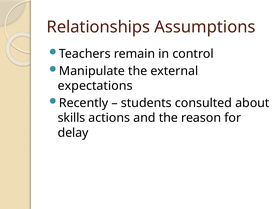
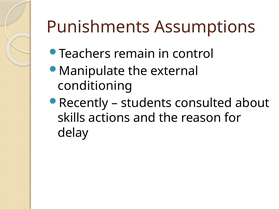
Relationships: Relationships -> Punishments (98, 27)
expectations: expectations -> conditioning (95, 86)
